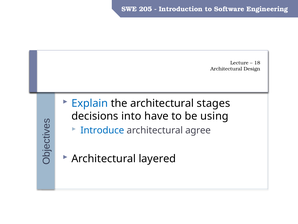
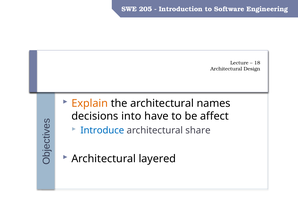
Explain colour: blue -> orange (90, 103)
stages: stages -> names (214, 103)
using: using -> affect (214, 116)
agree: agree -> share (198, 130)
